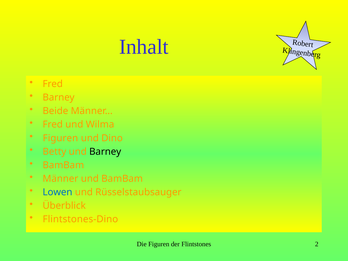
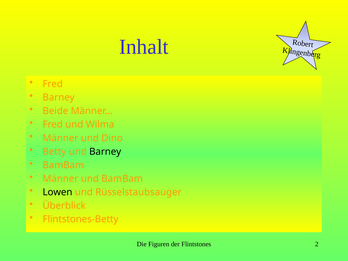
Figuren: Figuren -> Männer (60, 138)
Lowen colour: blue -> black (57, 192)
Flintstones-Dino: Flintstones-Dino -> Flintstones-Betty (80, 219)
